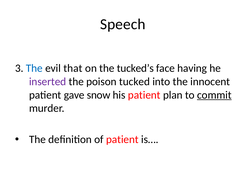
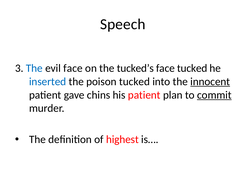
evil that: that -> face (73, 68)
face having: having -> tucked (192, 68)
inserted colour: purple -> blue (48, 81)
innocent underline: none -> present (210, 81)
snow: snow -> chins (99, 95)
of patient: patient -> highest (122, 139)
